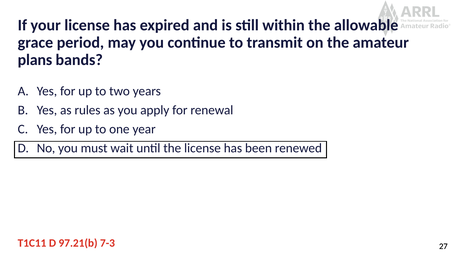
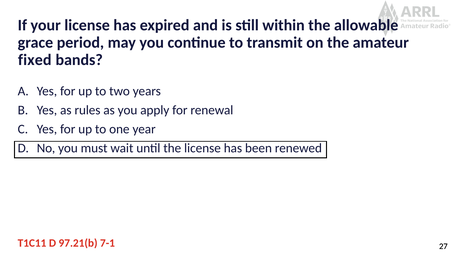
plans: plans -> fixed (35, 60)
7-3: 7-3 -> 7-1 (107, 243)
